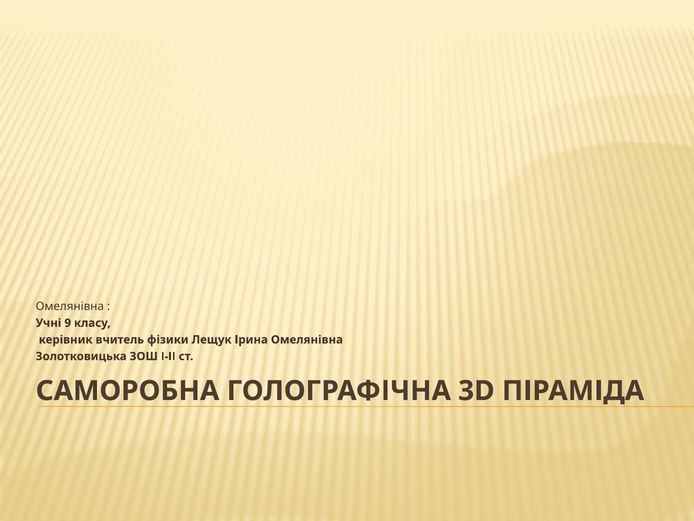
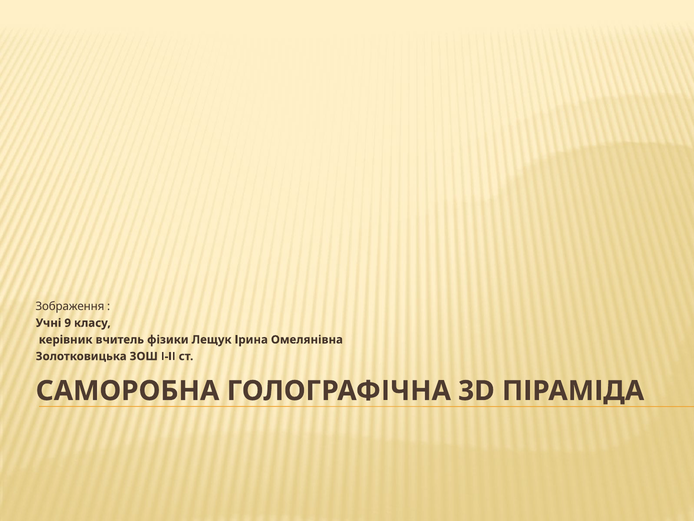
Омелянівна: Омелянівна -> Зображення (70, 306)
